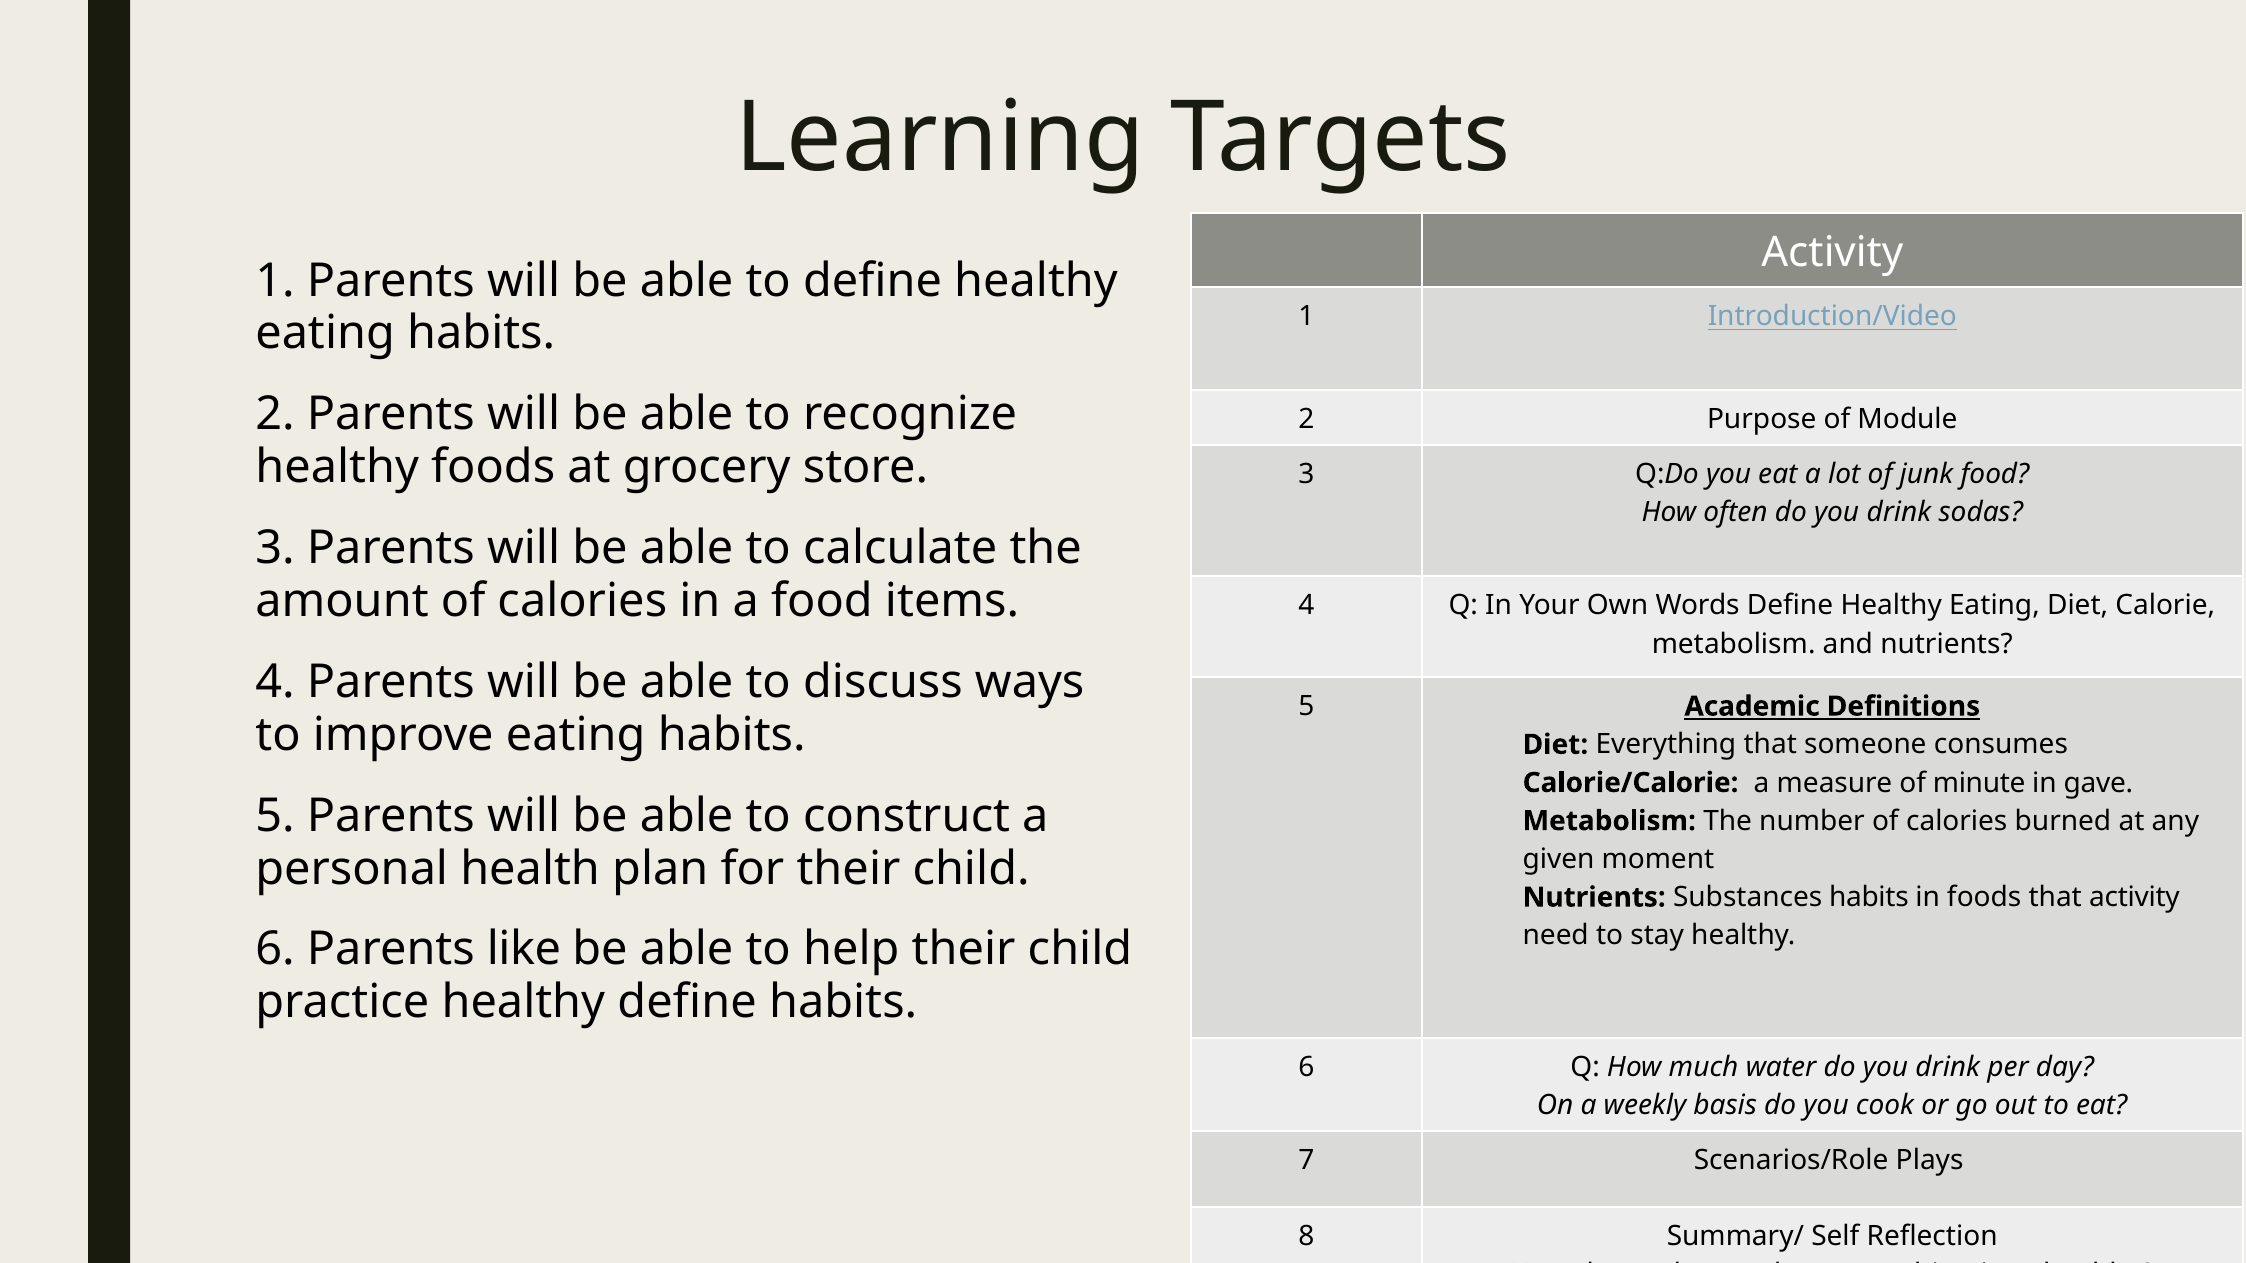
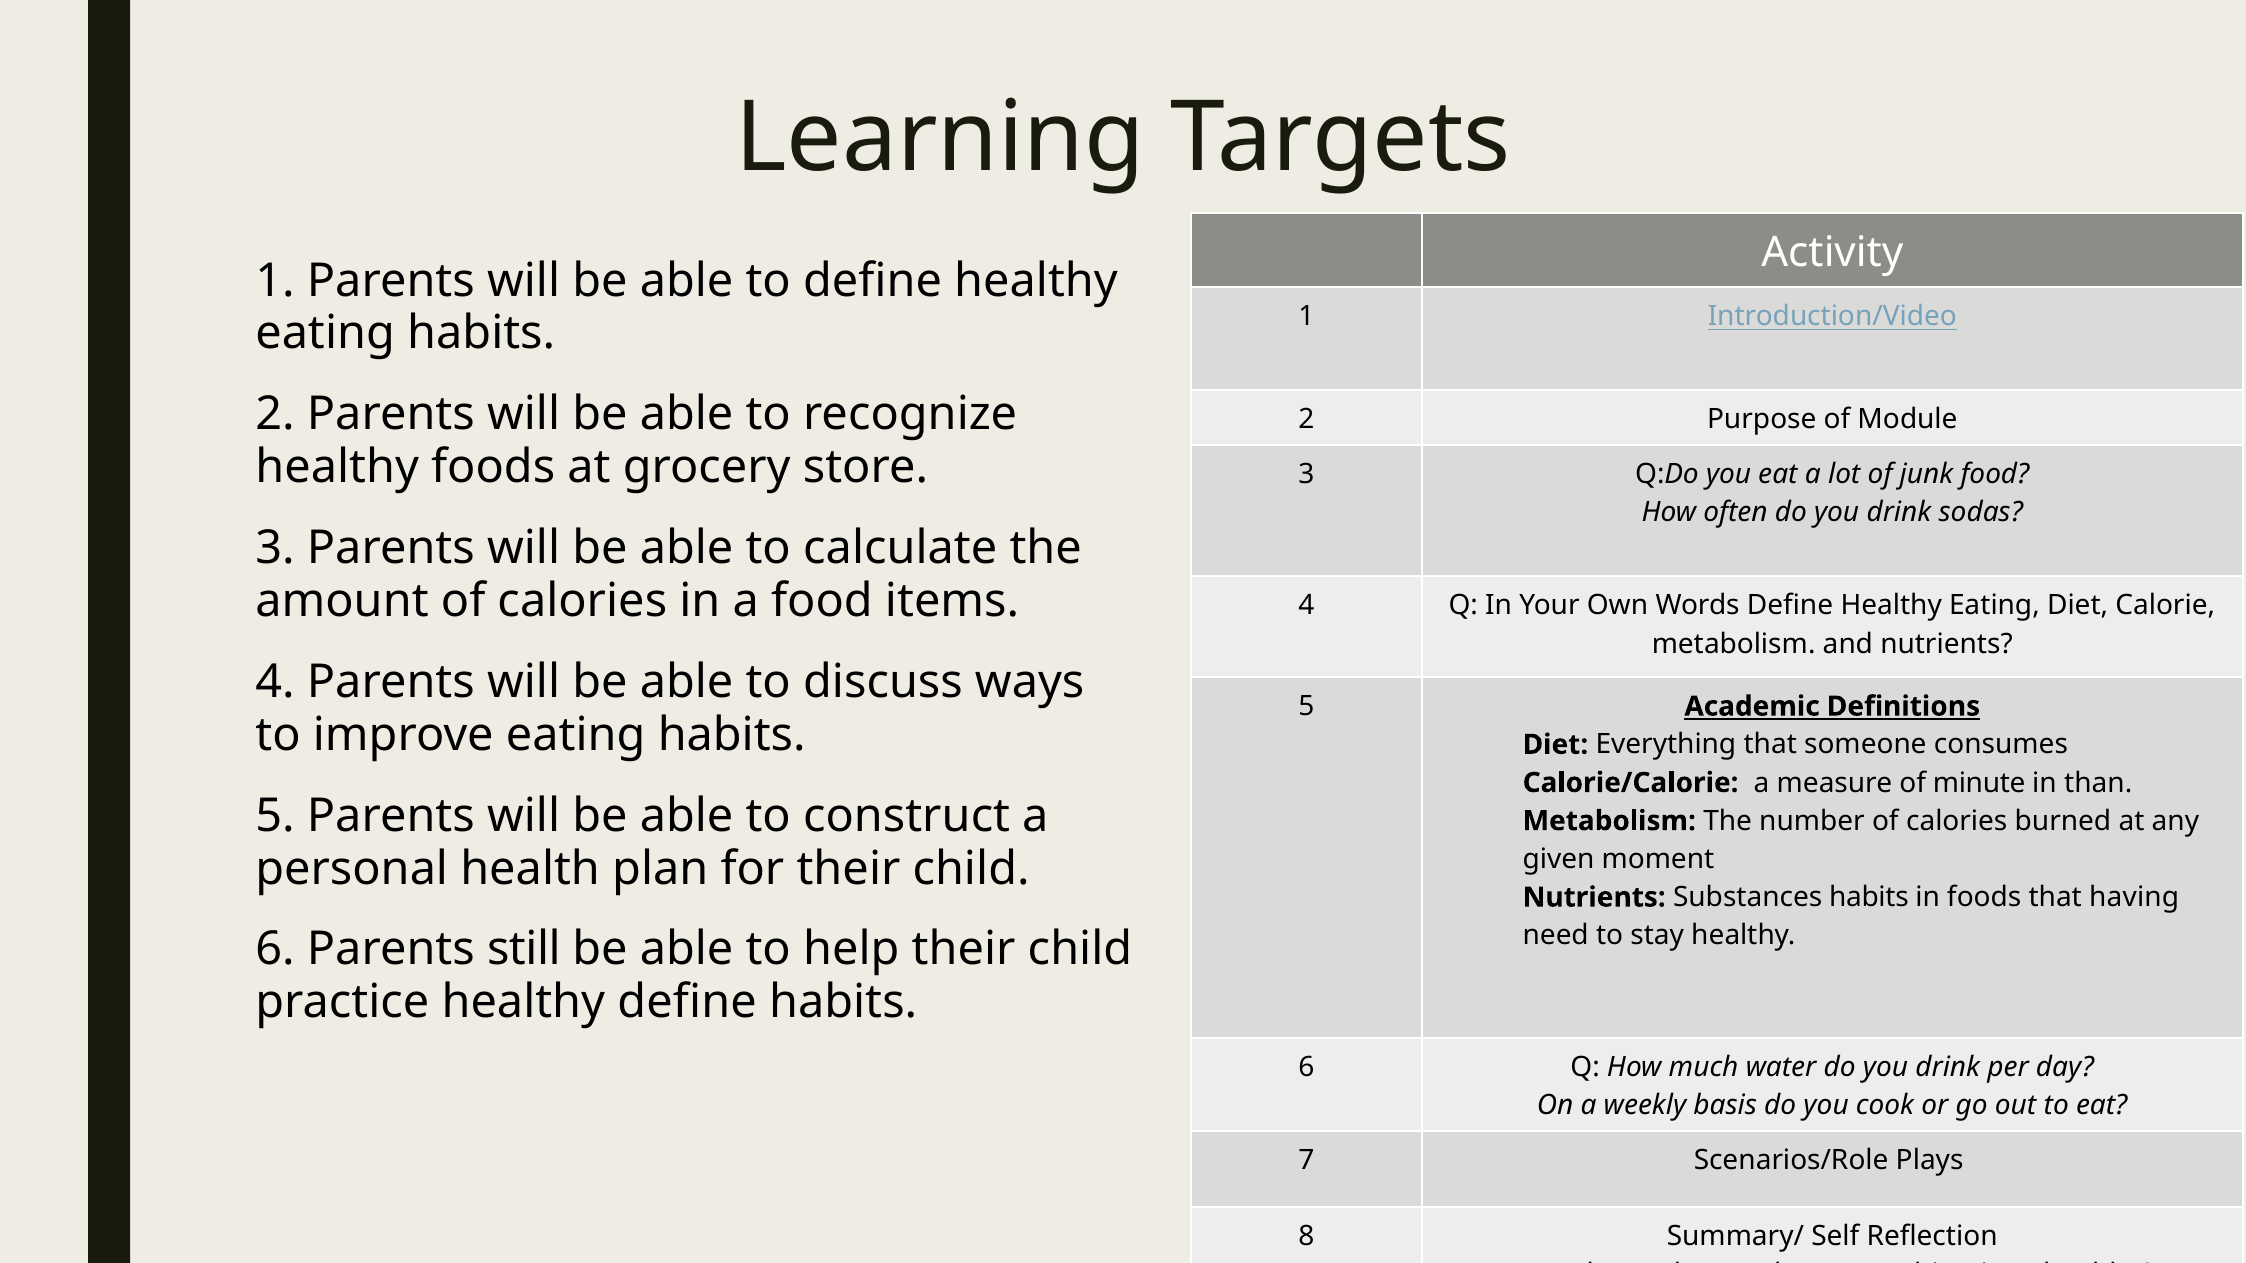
gave: gave -> than (2098, 783)
that activity: activity -> having (2134, 898)
like: like -> still (524, 950)
